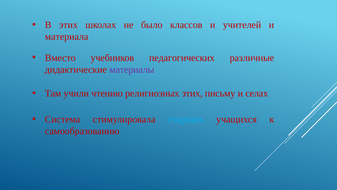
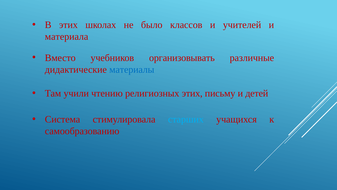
педагогических: педагогических -> организовывать (182, 58)
материалы colour: purple -> blue (132, 69)
селах: селах -> детей (257, 93)
